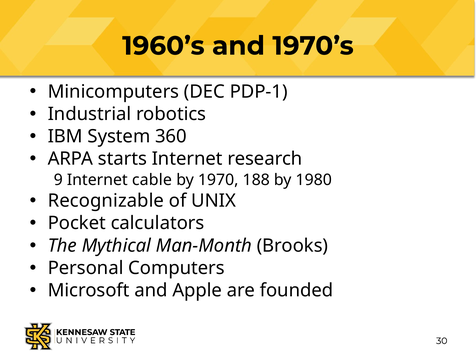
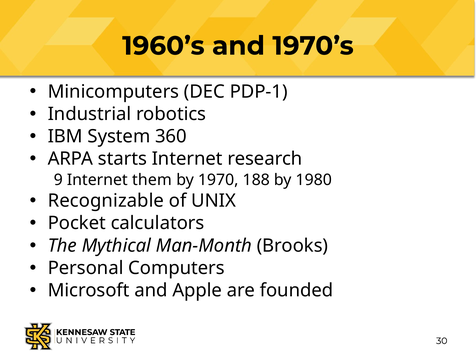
cable: cable -> them (152, 180)
